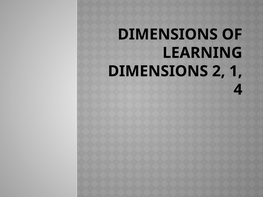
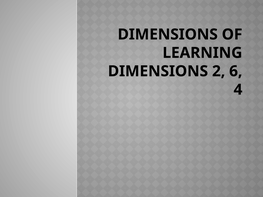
1: 1 -> 6 (236, 71)
